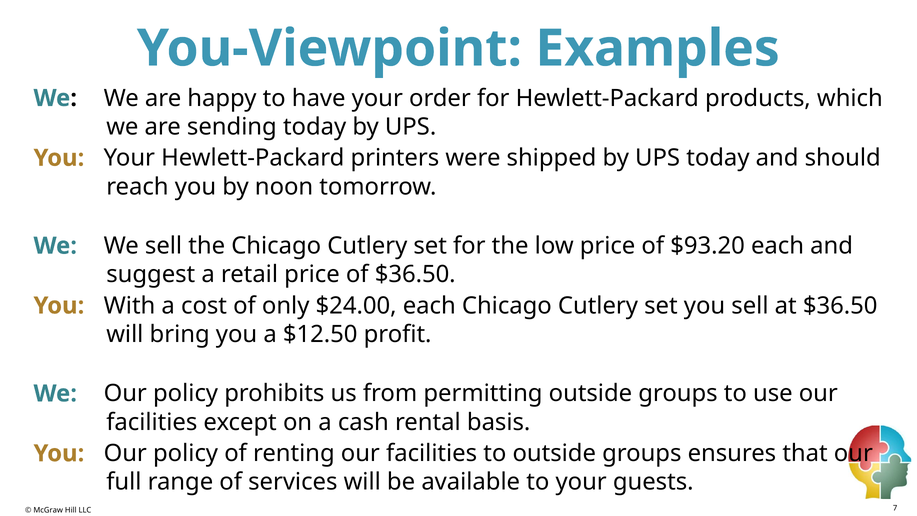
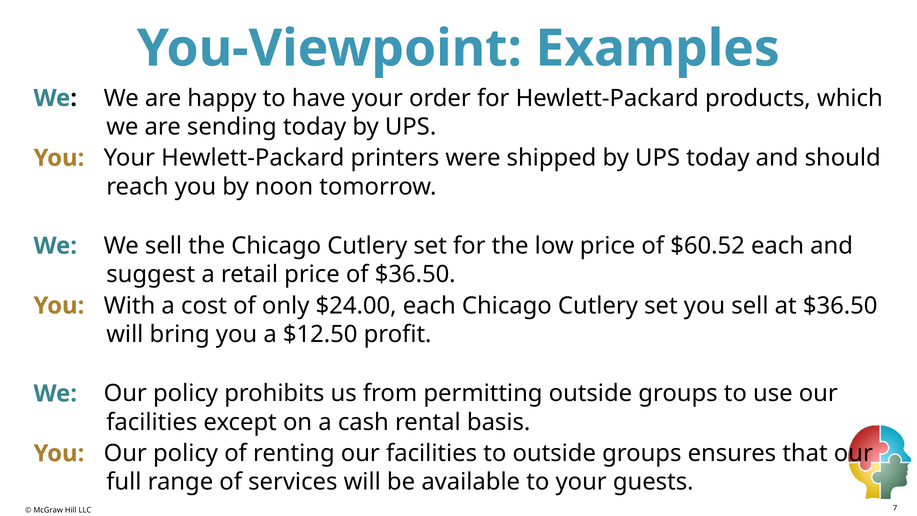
$93.20: $93.20 -> $60.52 (708, 246)
